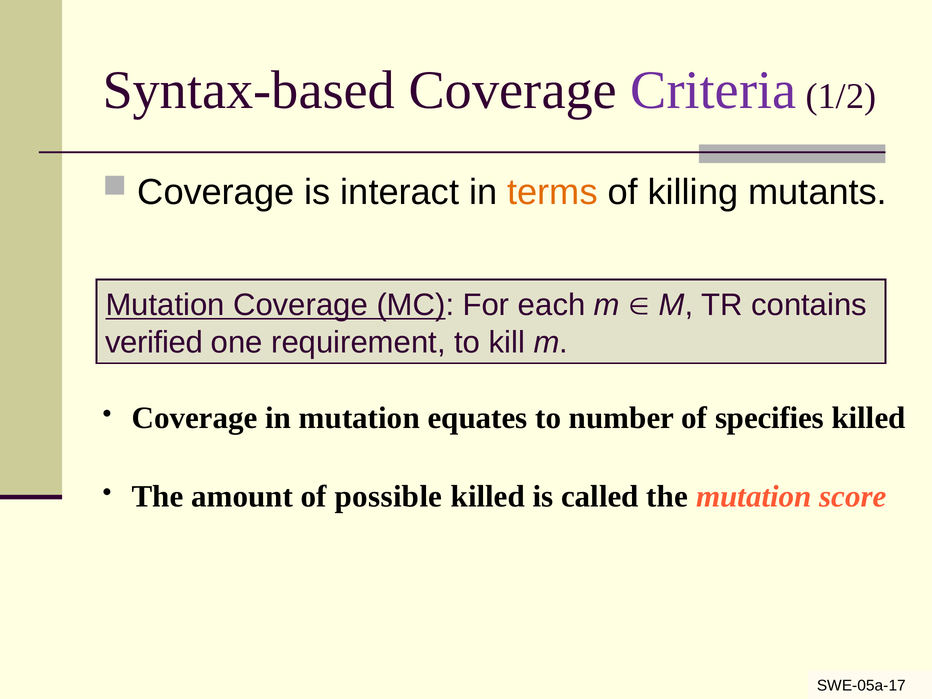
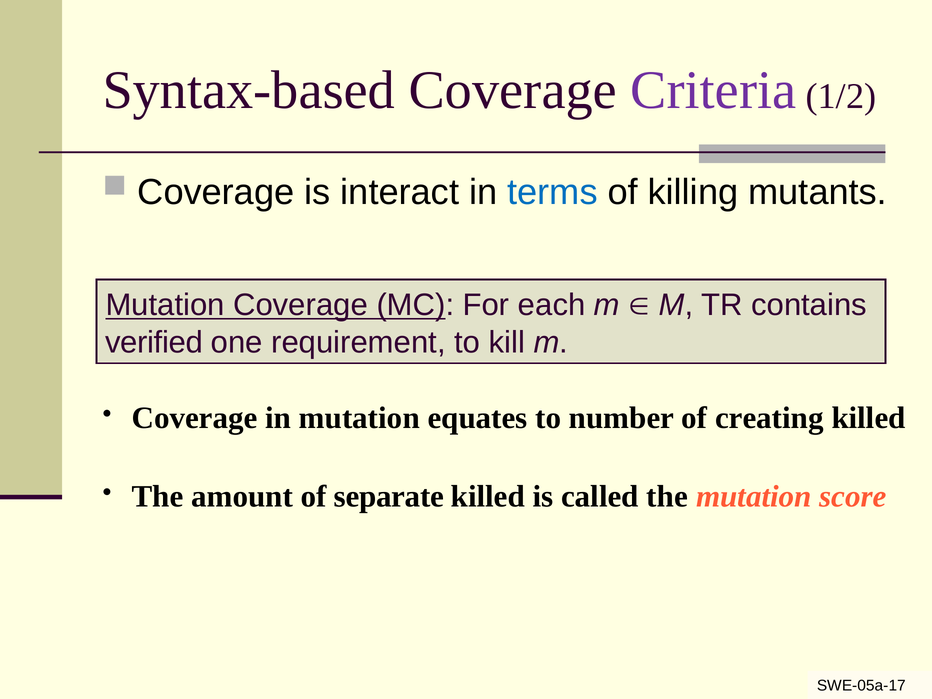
terms colour: orange -> blue (552, 192)
specifies: specifies -> creating (769, 418)
possible: possible -> separate (389, 497)
